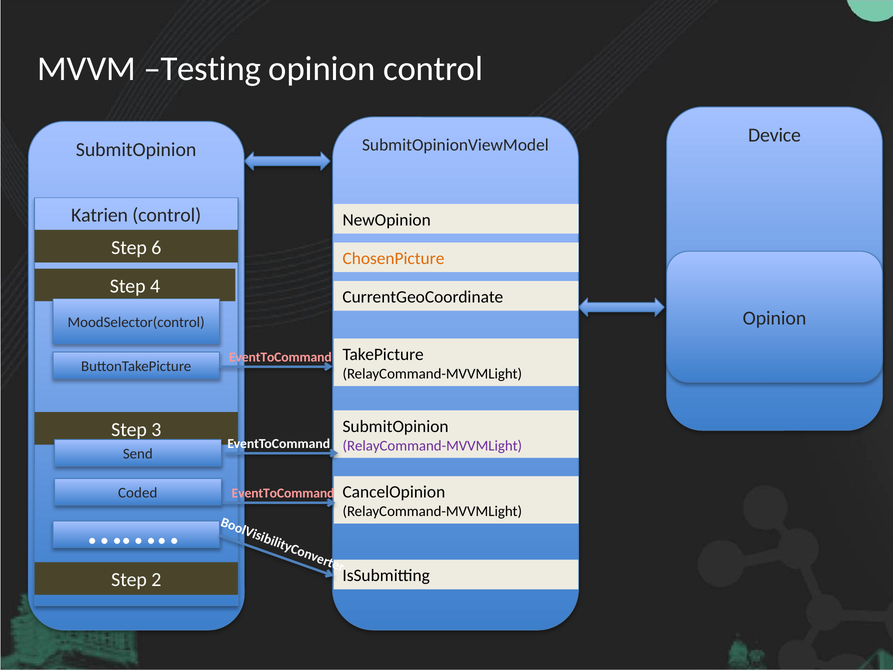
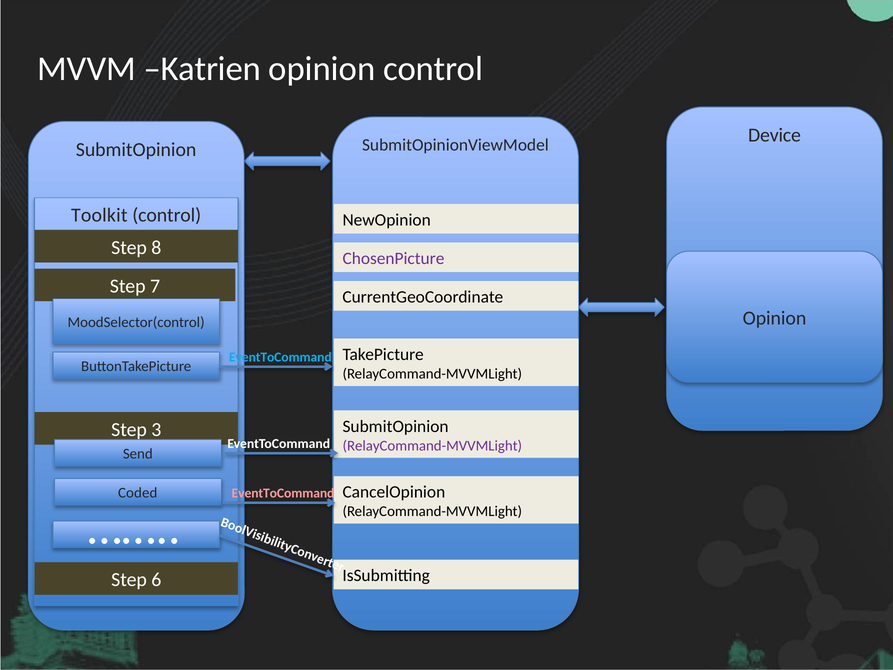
Testing: Testing -> Katrien (202, 69)
Katrien: Katrien -> Toolkit (99, 215)
6: 6 -> 8 (156, 247)
ChosenPicture colour: orange -> purple (393, 258)
4: 4 -> 7 (155, 286)
EventToCommand colour: pink -> light blue (280, 357)
2: 2 -> 6 (156, 580)
